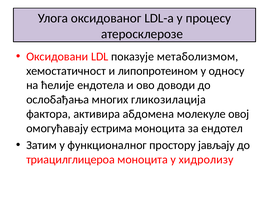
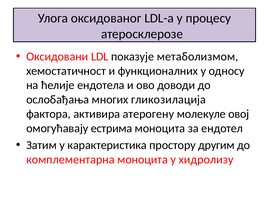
липопротеином: липопротеином -> функционалних (158, 71)
абдомена: абдомена -> атерогену (148, 114)
функционалног: функционалног -> карактеристика (107, 145)
јављају: јављају -> другим (216, 145)
триацилглицероа: триацилглицероа -> комплементарна (70, 159)
